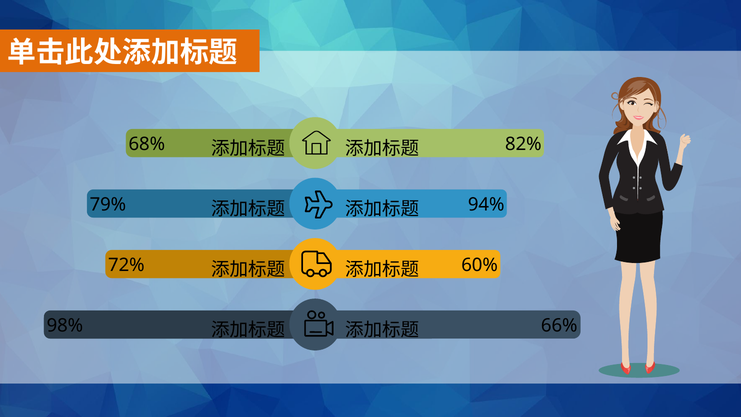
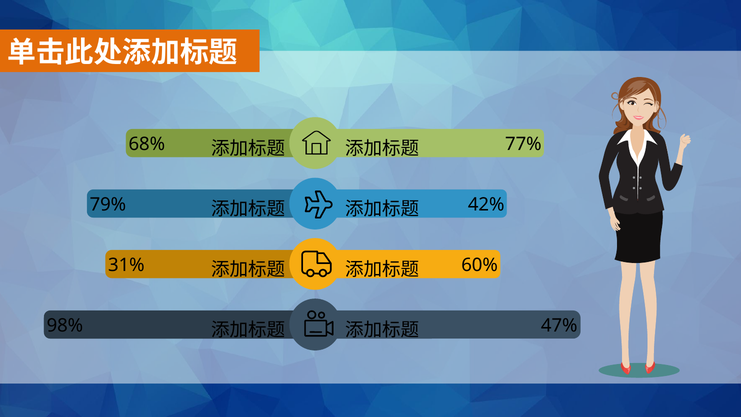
82%: 82% -> 77% (523, 144)
94%: 94% -> 42% (486, 205)
72%: 72% -> 31% (126, 265)
66%: 66% -> 47% (559, 326)
